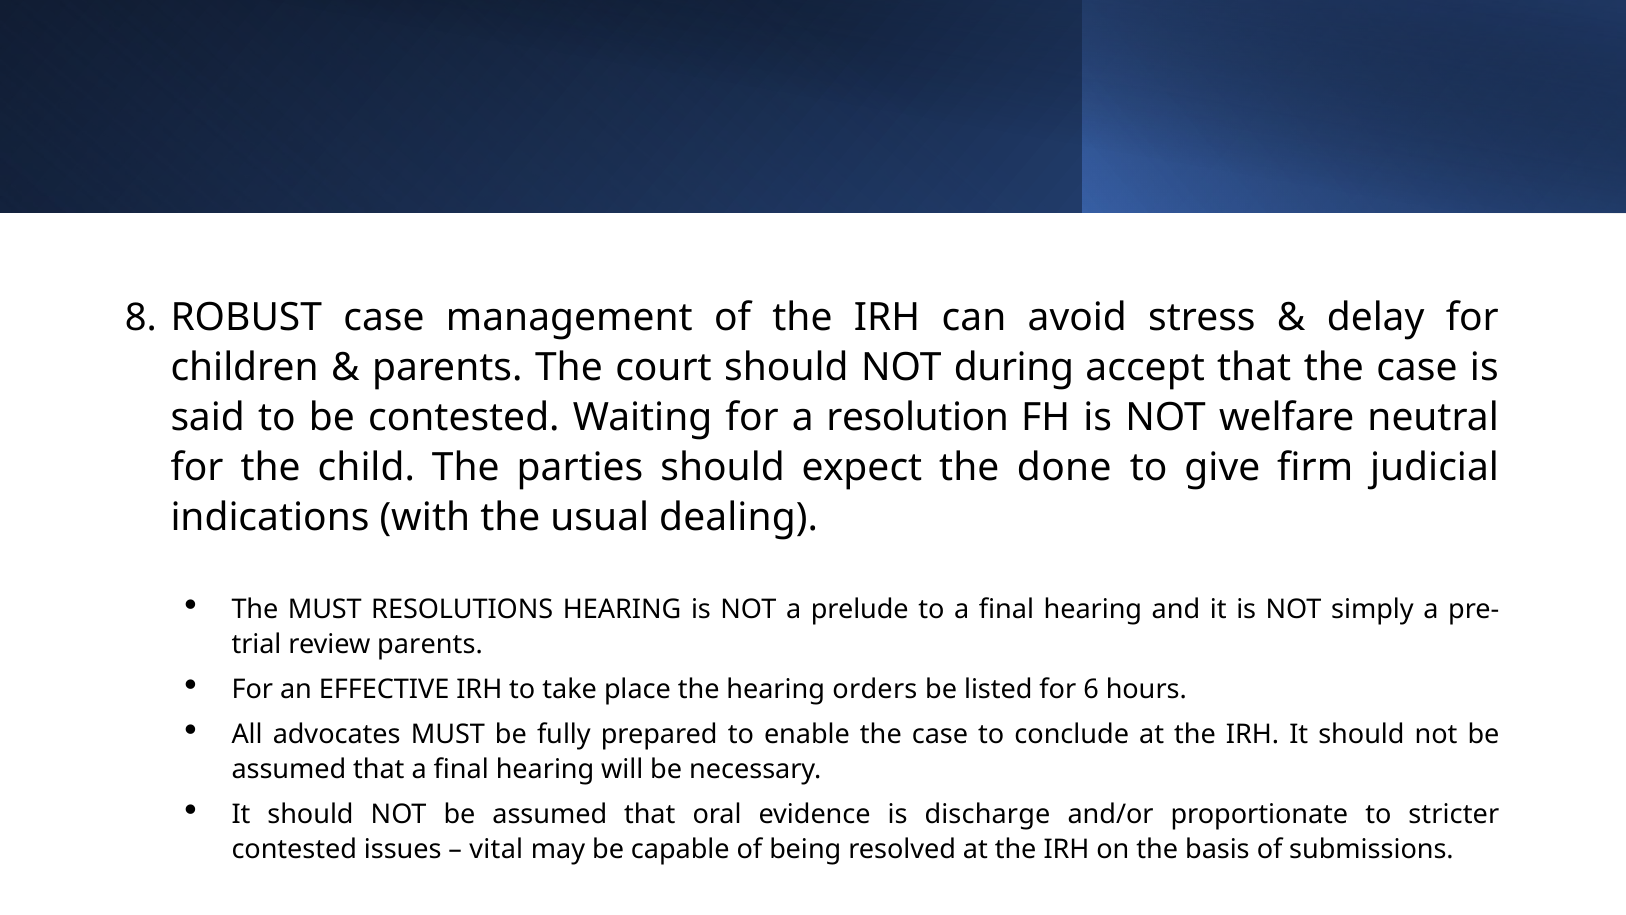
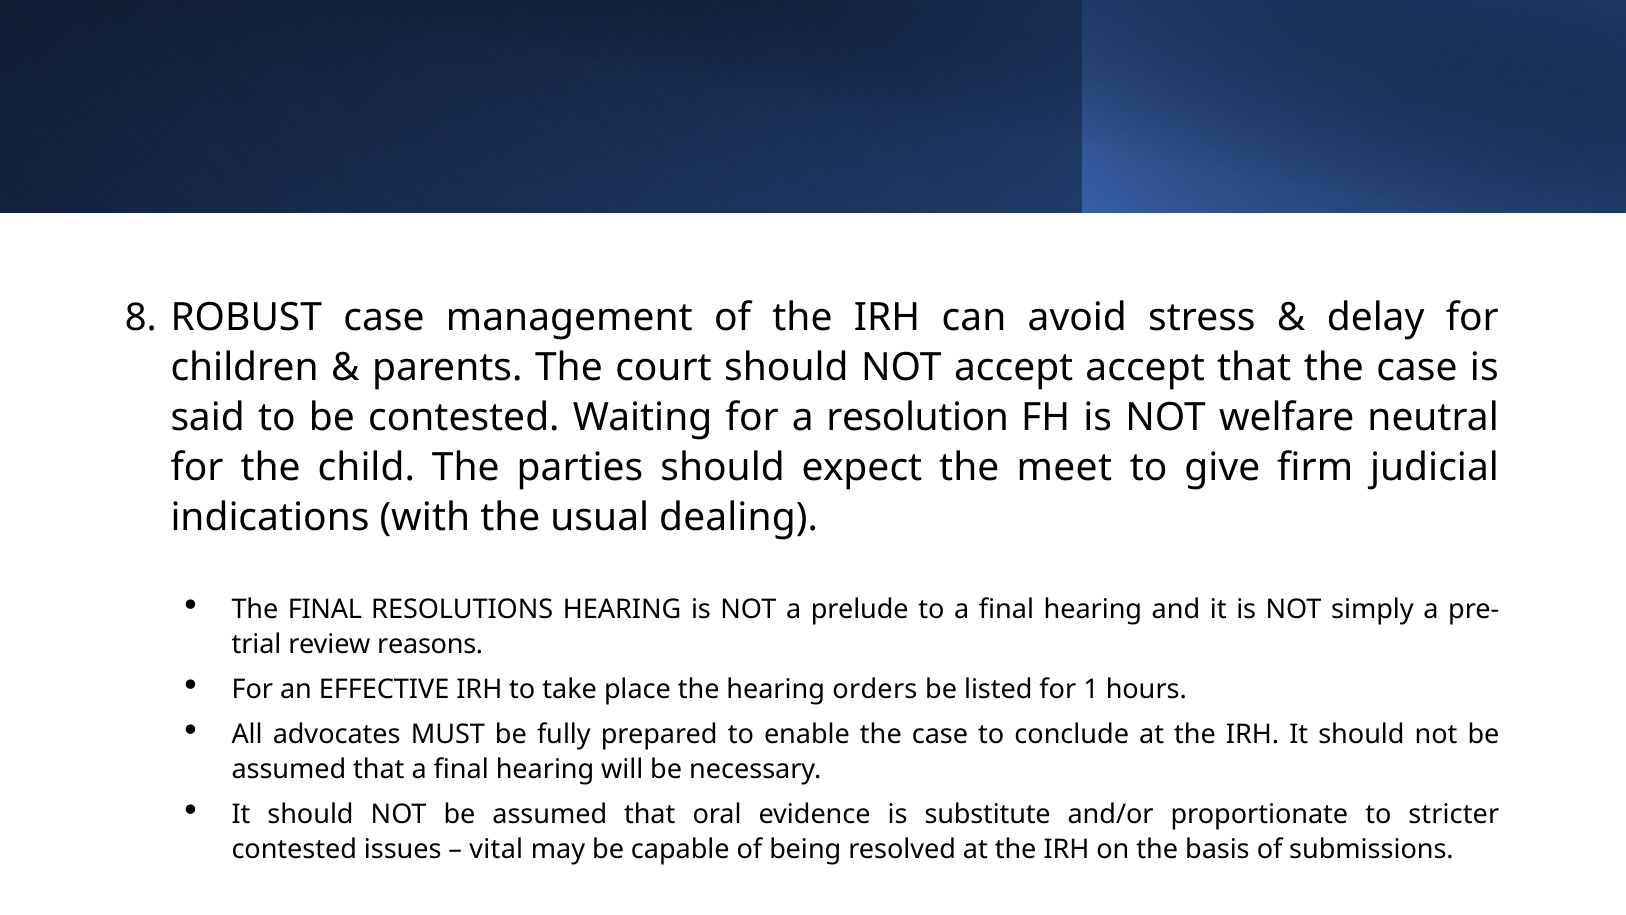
NOT during: during -> accept (1014, 367)
done: done -> meet (1064, 467)
The MUST: MUST -> FINAL (325, 610)
review parents: parents -> reasons (430, 644)
6: 6 -> 1 (1091, 689)
discharge: discharge -> substitute (988, 814)
